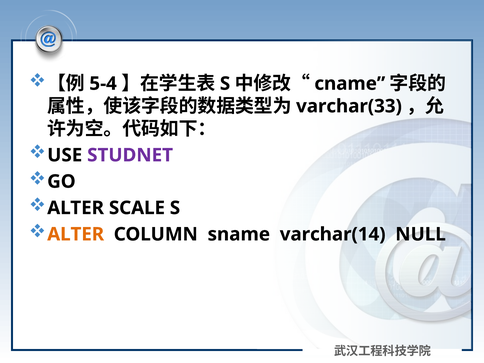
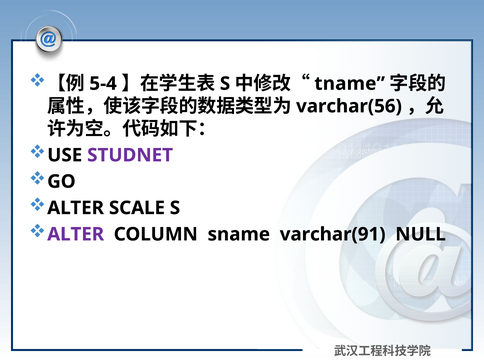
cname: cname -> tname (350, 84)
varchar(33: varchar(33 -> varchar(56 (349, 106)
ALTER colour: orange -> purple (76, 234)
varchar(14: varchar(14 -> varchar(91 (333, 234)
